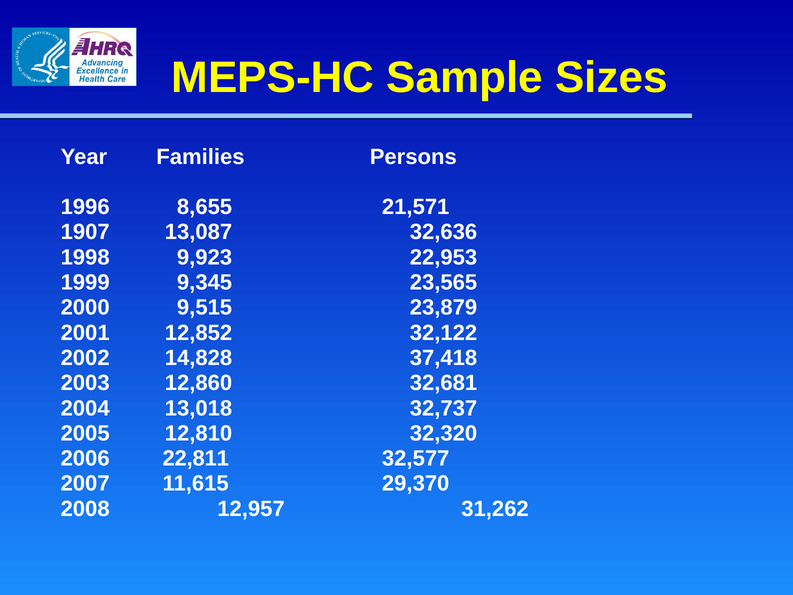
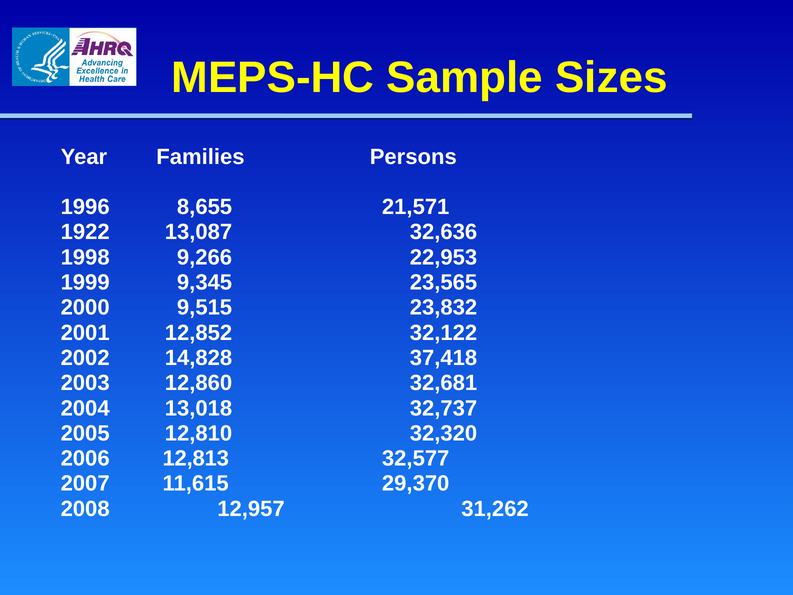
1907: 1907 -> 1922 (85, 232)
9,923: 9,923 -> 9,266 (205, 257)
23,879: 23,879 -> 23,832 (443, 308)
22,811: 22,811 -> 12,813 (196, 458)
